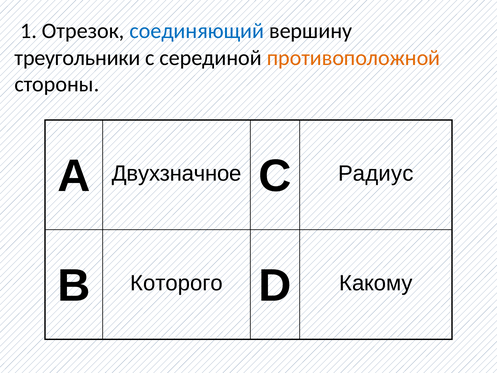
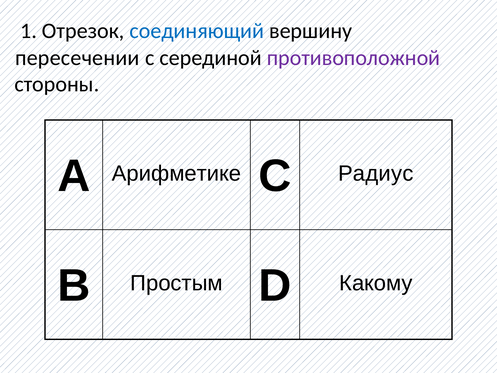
треугольники: треугольники -> пересечении (77, 58)
противоположной colour: orange -> purple (354, 58)
Двухзначное: Двухзначное -> Арифметике (177, 173)
Которого: Которого -> Простым (177, 283)
